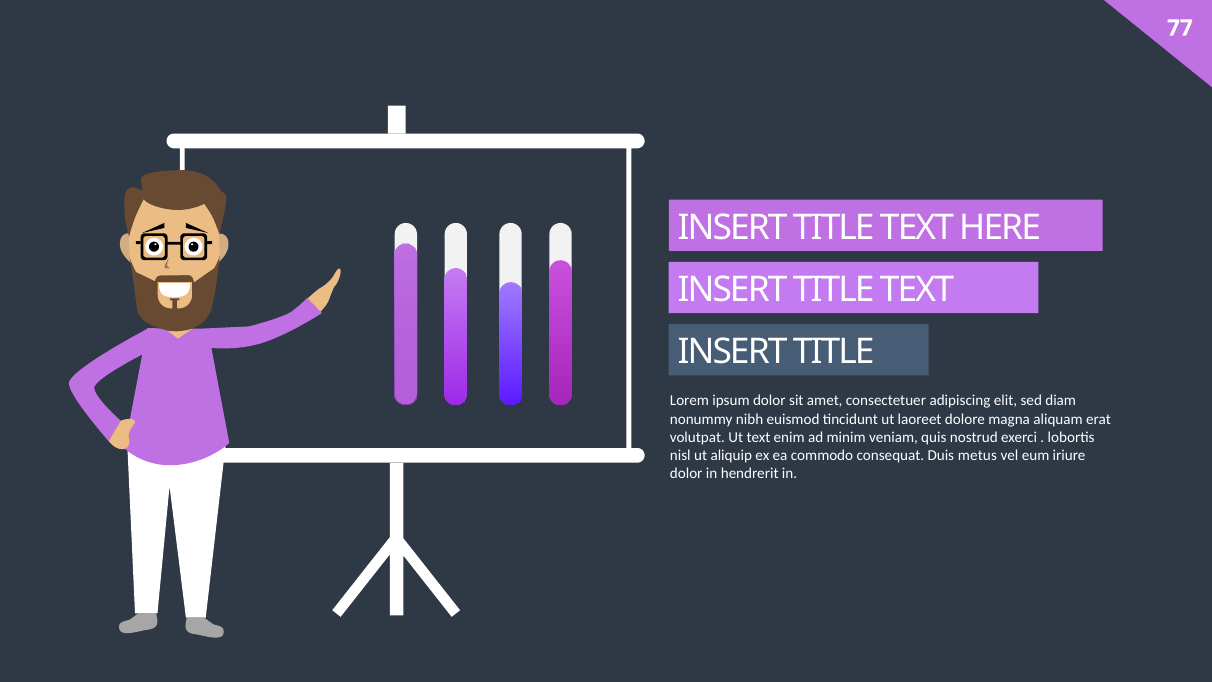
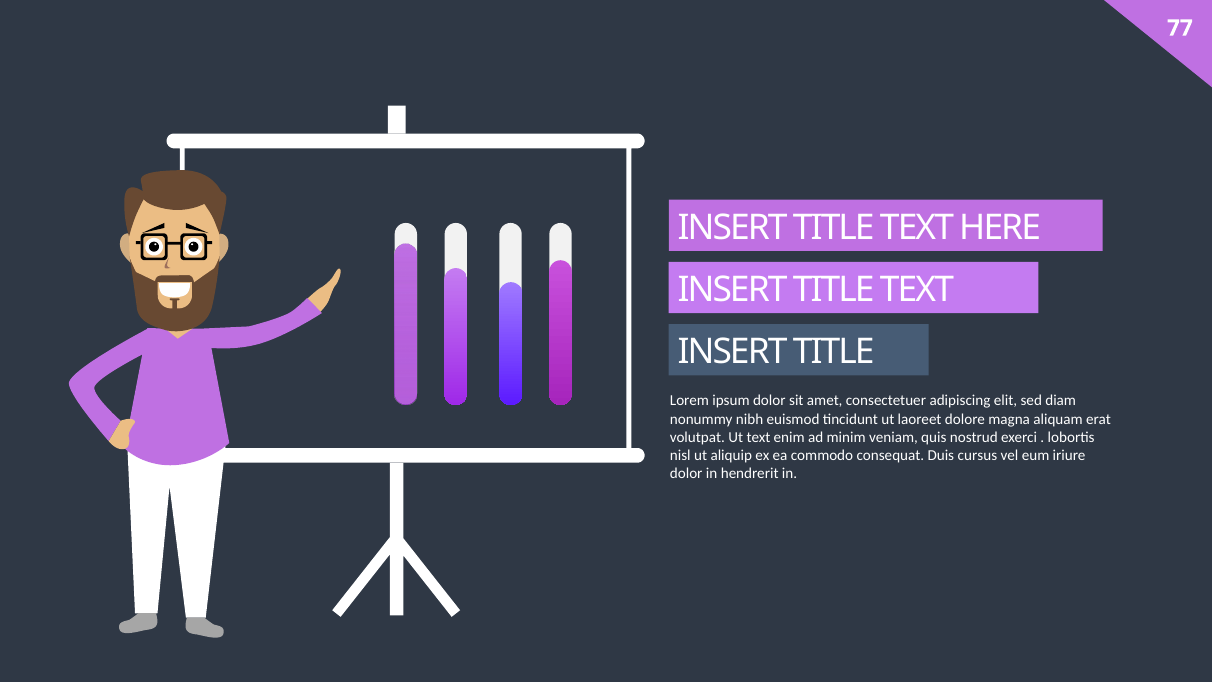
metus: metus -> cursus (977, 455)
